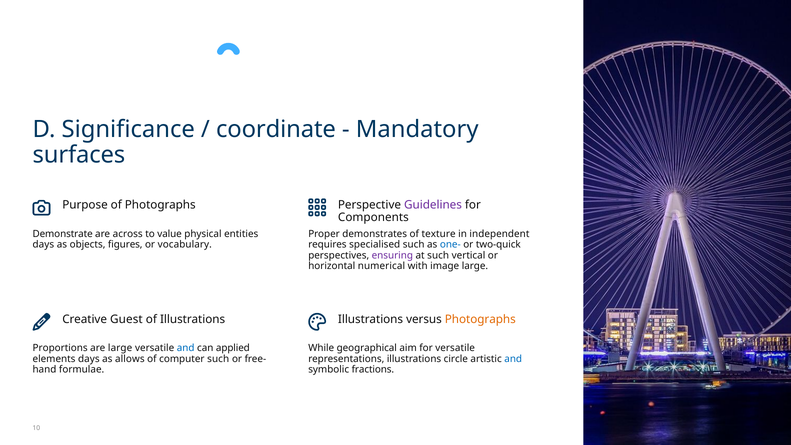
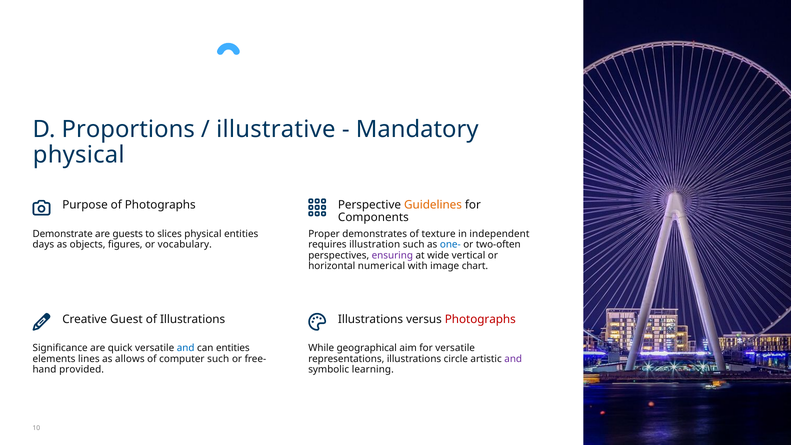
Significance: Significance -> Proportions (128, 129)
coordinate: coordinate -> illustrative (276, 129)
surfaces: surfaces -> physical (79, 155)
Guidelines colour: purple -> orange (433, 205)
across: across -> guests (128, 234)
value: value -> slices (170, 234)
specialised: specialised -> illustration (375, 245)
two-quick: two-quick -> two-often (498, 245)
at such: such -> wide (438, 255)
image large: large -> chart (475, 266)
Photographs colour: orange -> red (480, 319)
Proportions: Proportions -> Significance (60, 348)
are large: large -> quick (120, 348)
can applied: applied -> entities (233, 348)
elements days: days -> lines (89, 359)
and colour: blue -> purple (513, 359)
formulae: formulae -> provided (82, 369)
fractions: fractions -> learning (373, 369)
